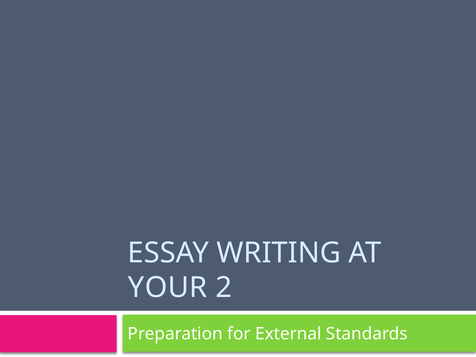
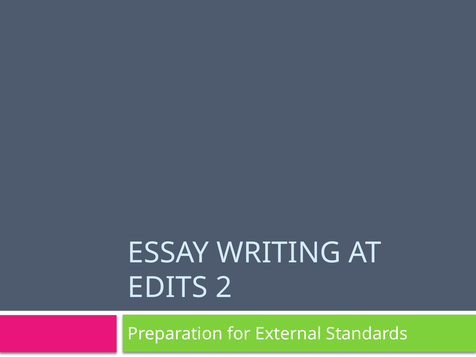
YOUR: YOUR -> EDITS (168, 288)
